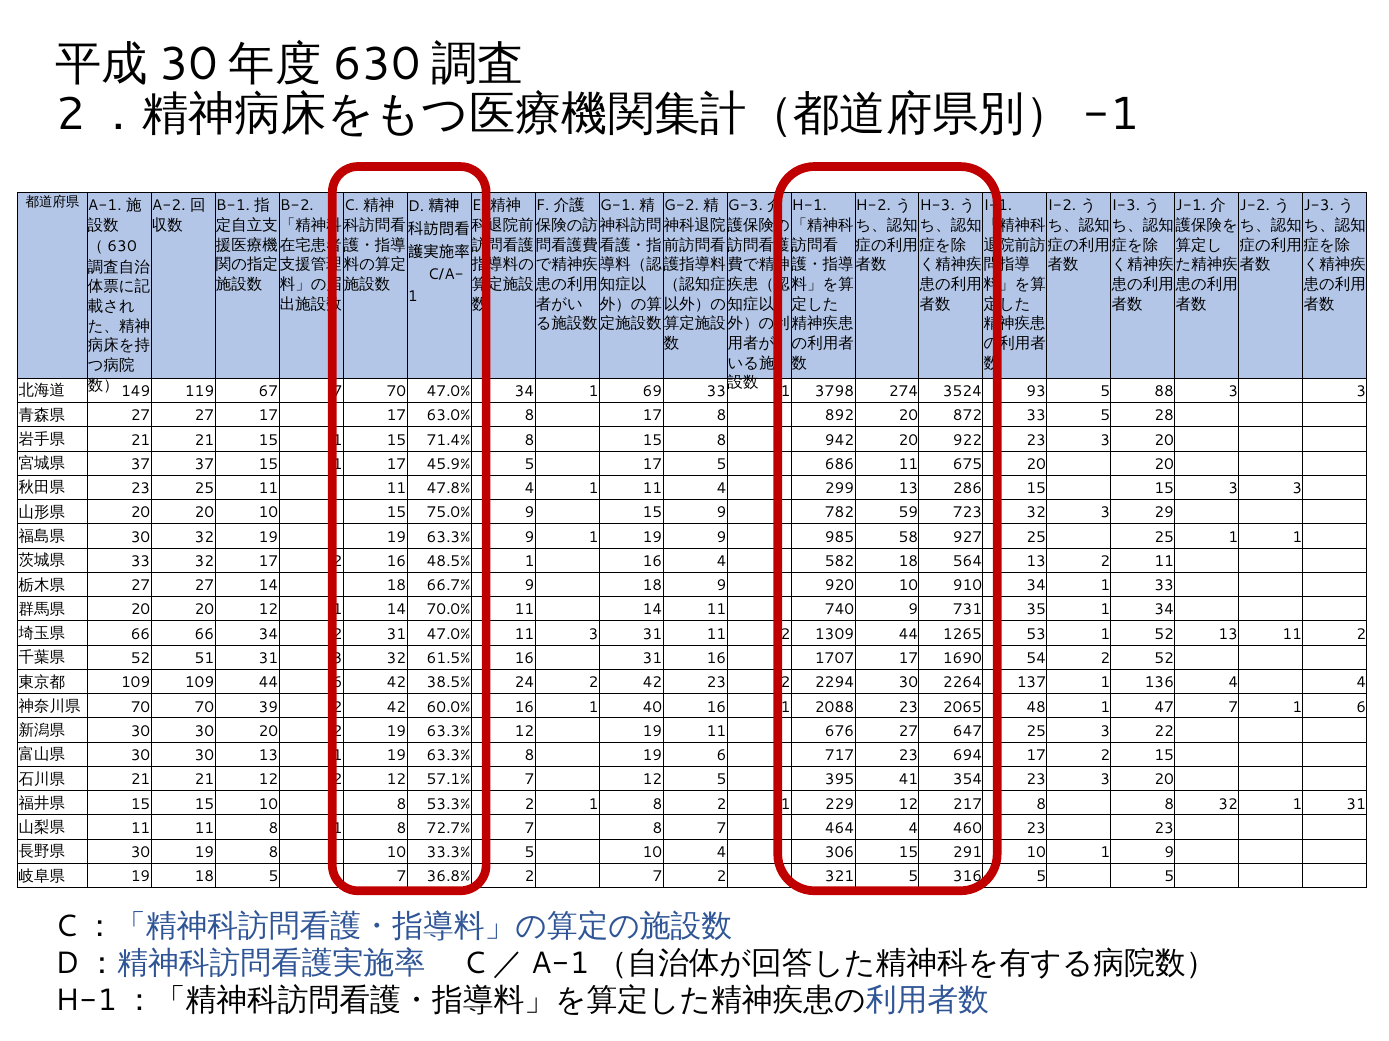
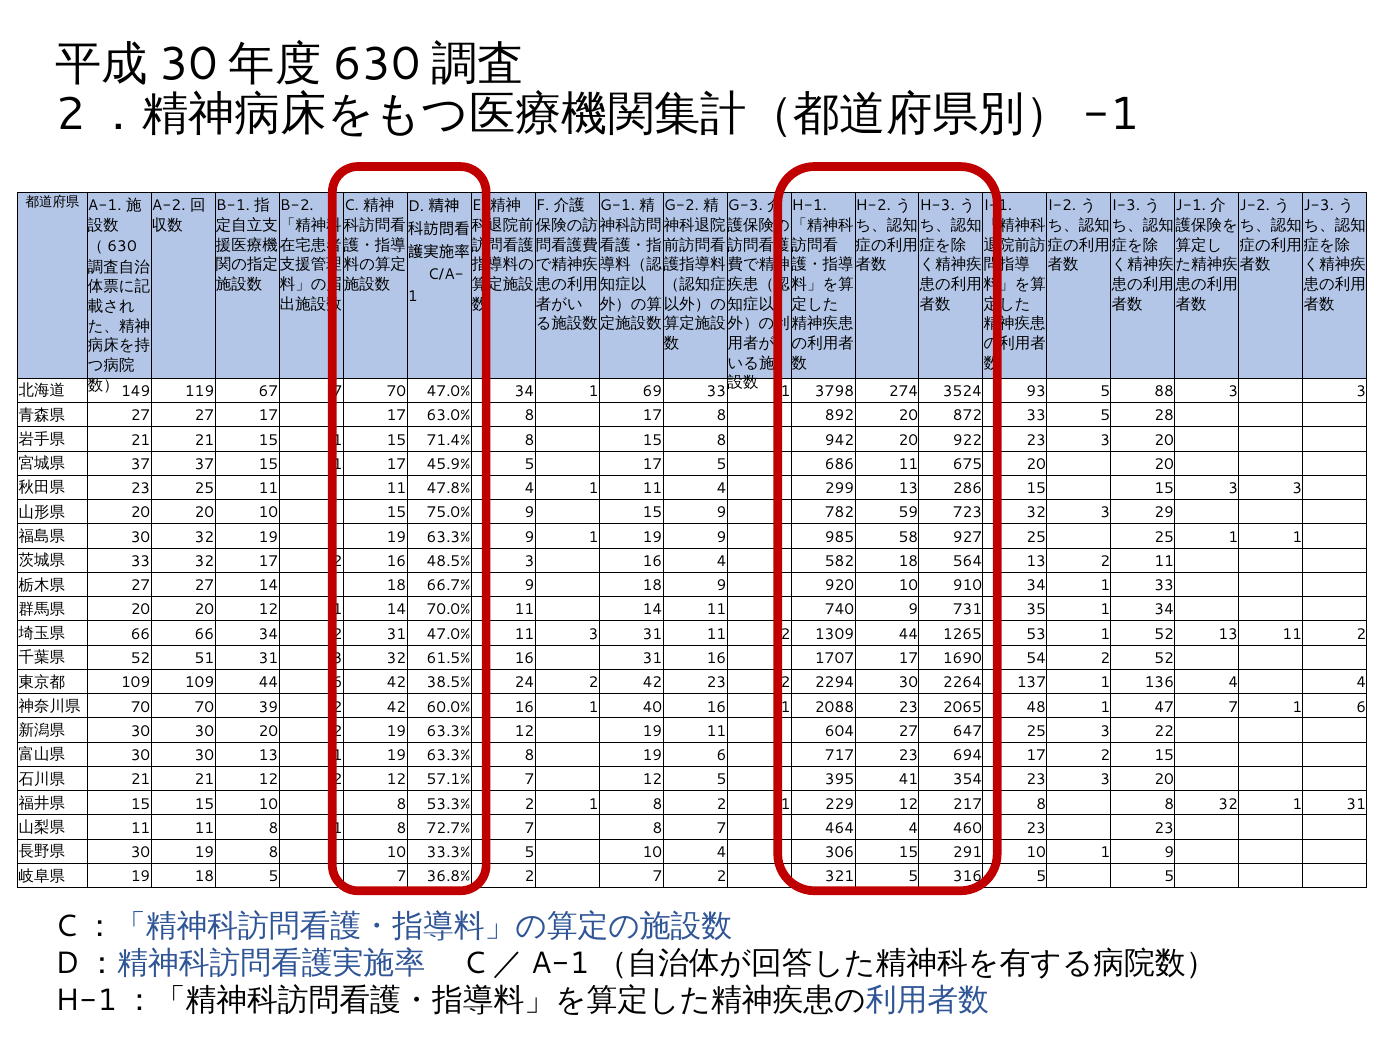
48.5% 1: 1 -> 3 (529, 562)
676: 676 -> 604 (840, 732)
